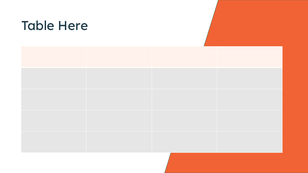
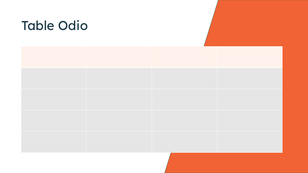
Here: Here -> Odio (73, 26)
